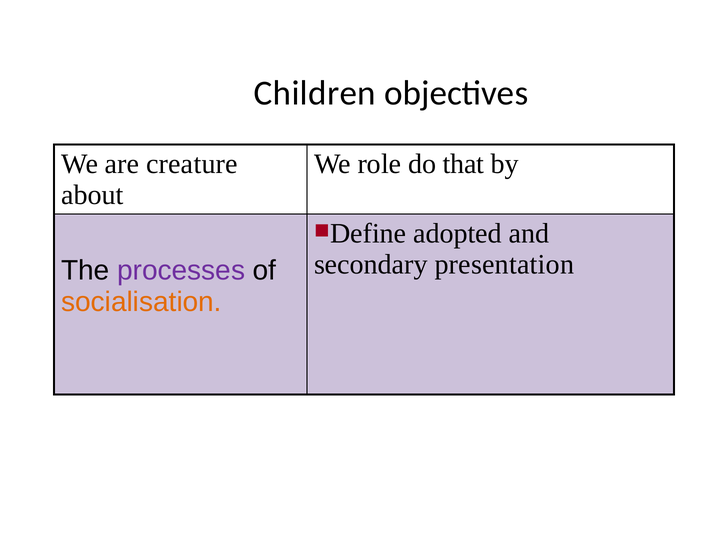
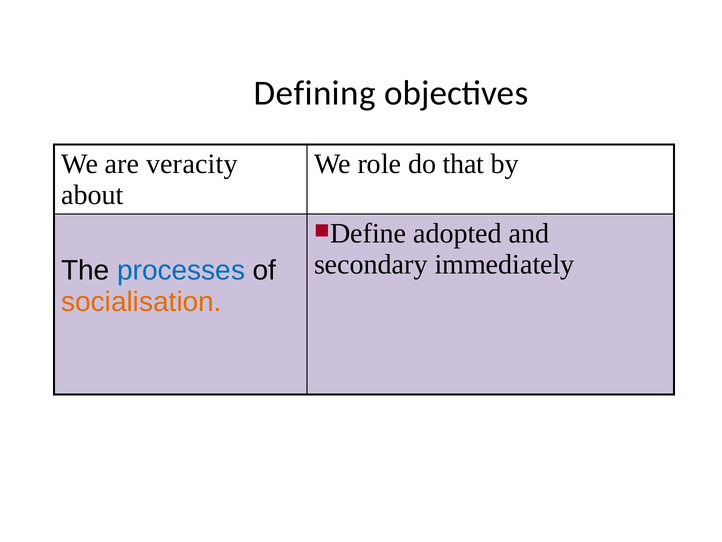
Children: Children -> Defining (315, 93)
creature: creature -> veracity (192, 164)
presentation: presentation -> immediately (505, 264)
processes colour: purple -> blue (181, 270)
